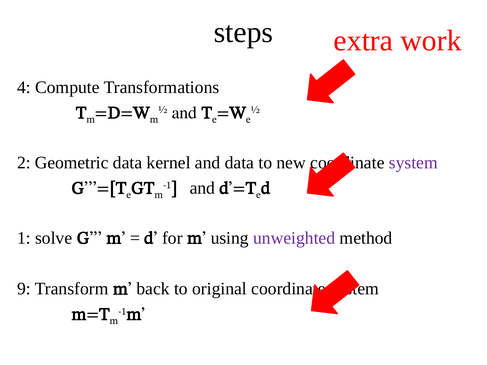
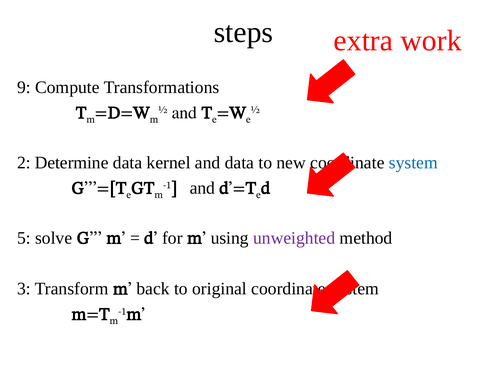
4: 4 -> 9 (24, 87)
Geometric: Geometric -> Determine (72, 163)
system colour: purple -> blue (413, 163)
1: 1 -> 5 (24, 238)
9: 9 -> 3 (24, 289)
